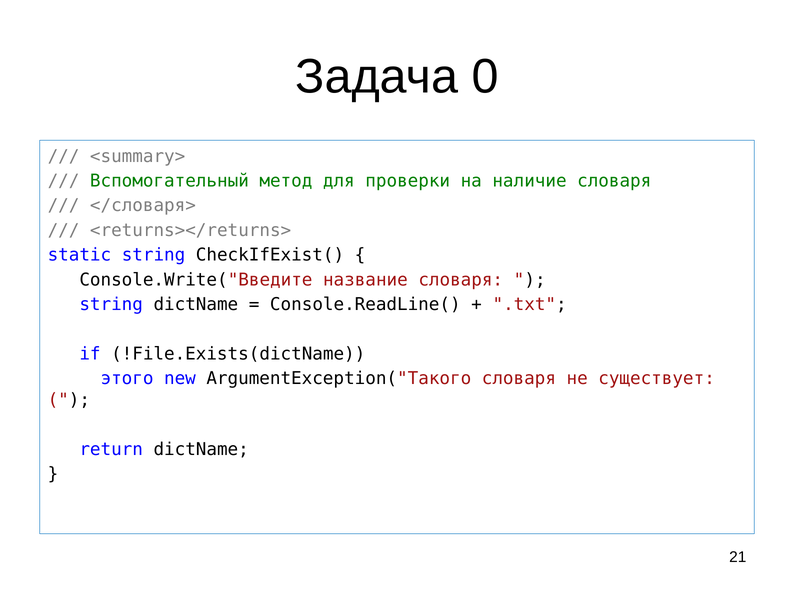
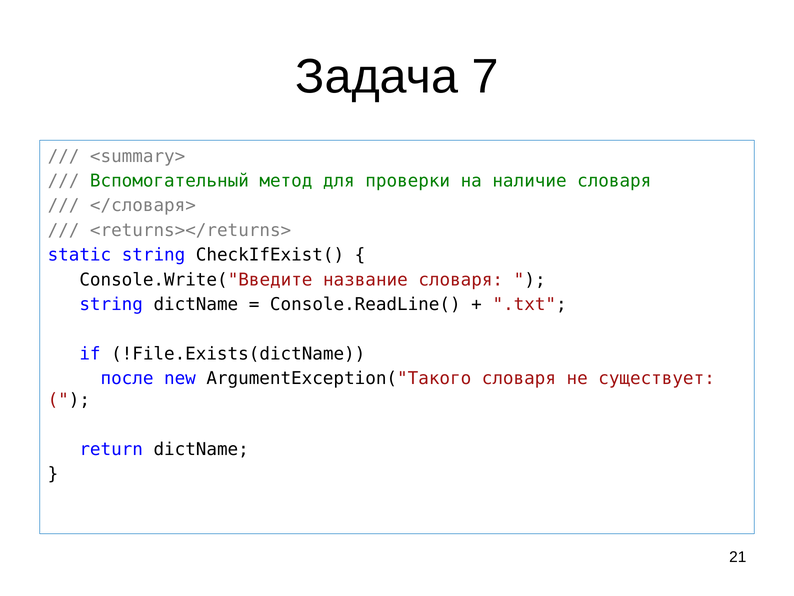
0: 0 -> 7 (485, 77)
этого: этого -> после (127, 378)
